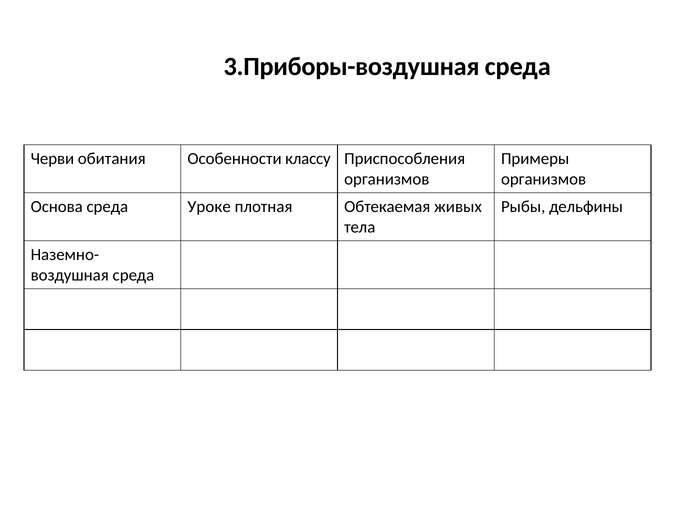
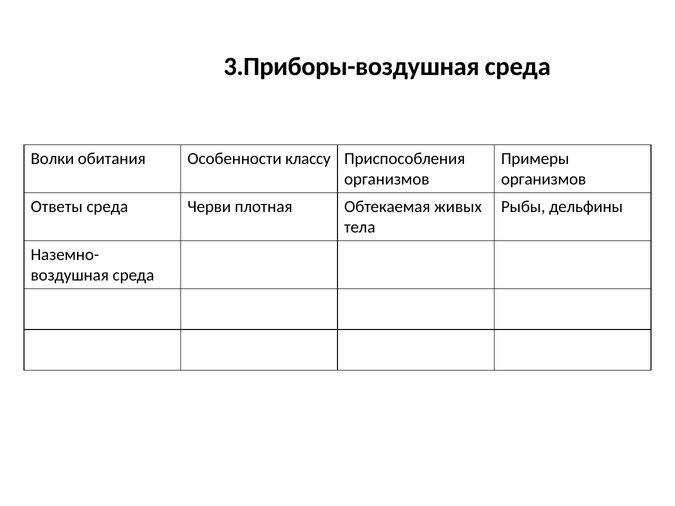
Черви: Черви -> Волки (52, 159)
Основа: Основа -> Ответы (57, 207)
Уроке: Уроке -> Черви (209, 207)
